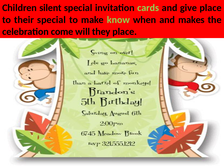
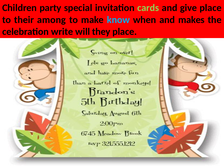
silent: silent -> party (50, 8)
their special: special -> among (51, 20)
know colour: light green -> light blue (118, 20)
come: come -> write (62, 32)
